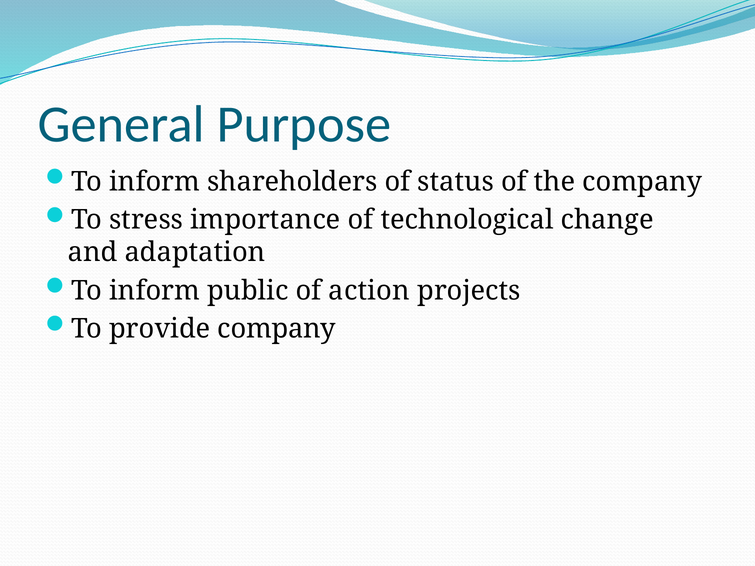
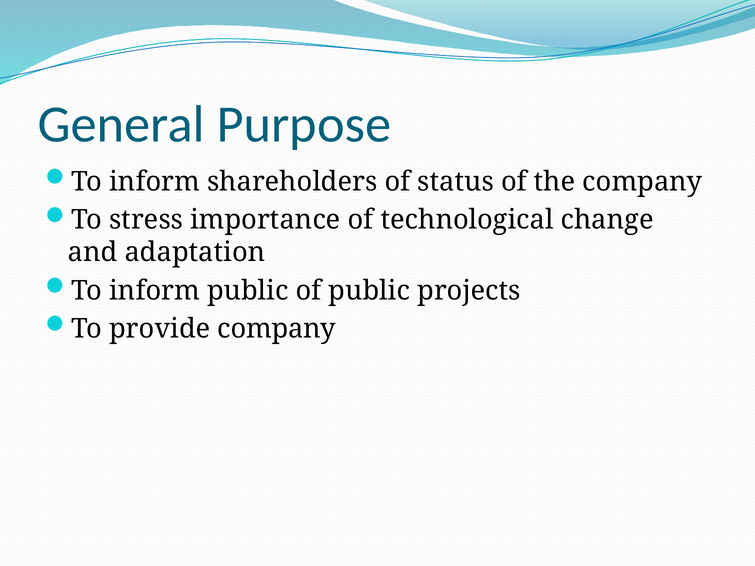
of action: action -> public (369, 291)
